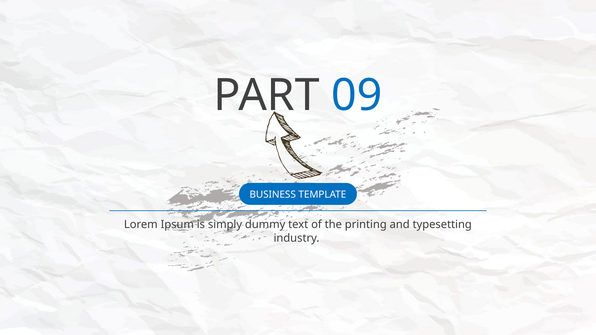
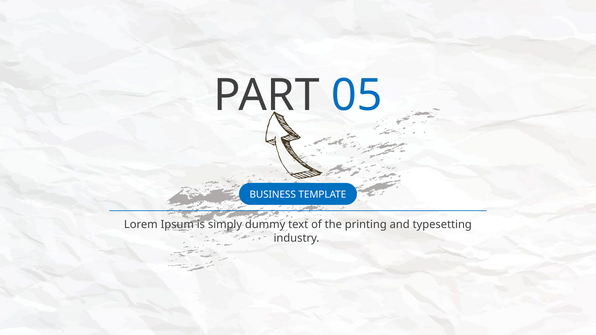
09: 09 -> 05 (357, 95)
